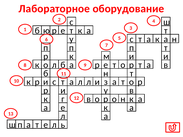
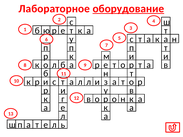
оборудование underline: none -> present (128, 9)
